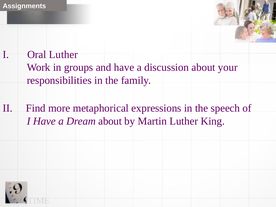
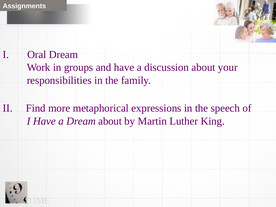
Oral Luther: Luther -> Dream (64, 55)
